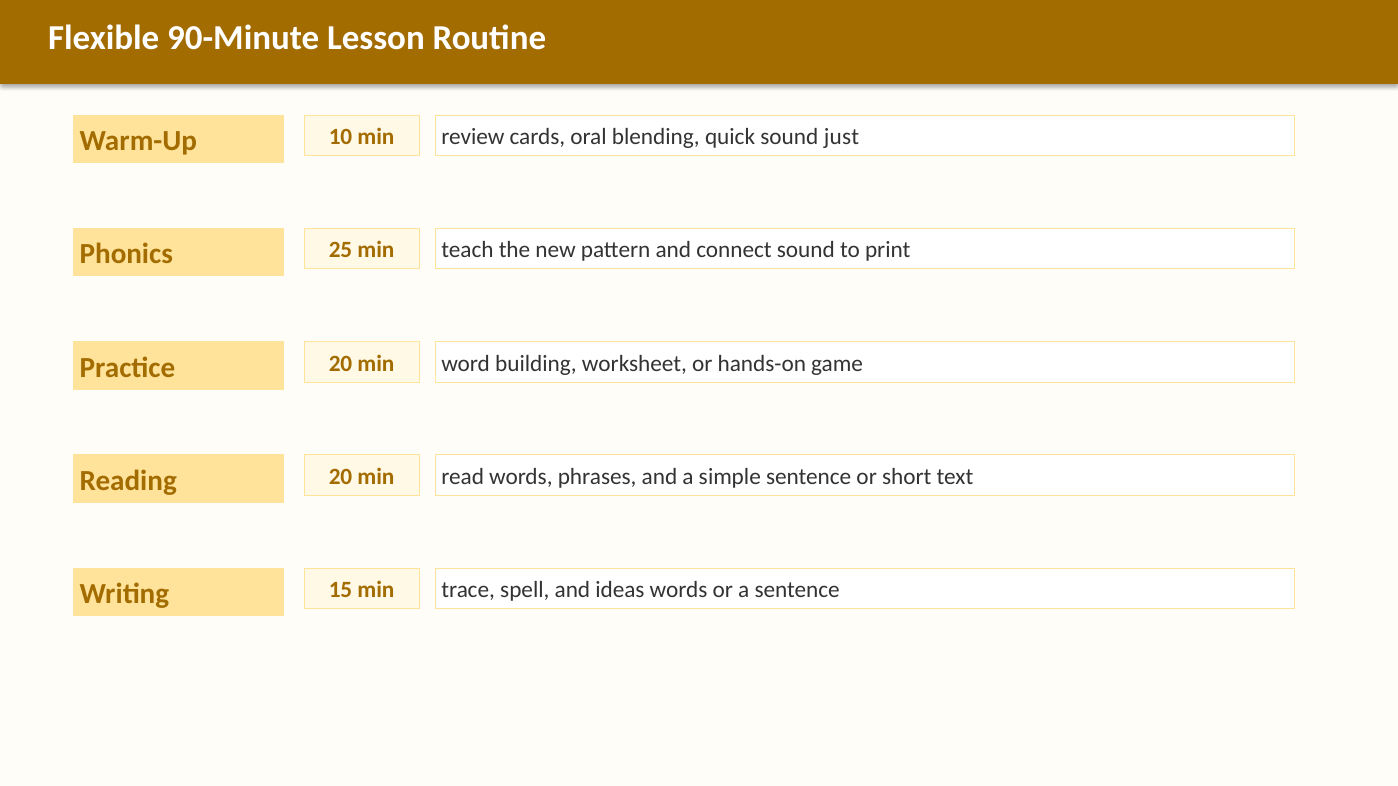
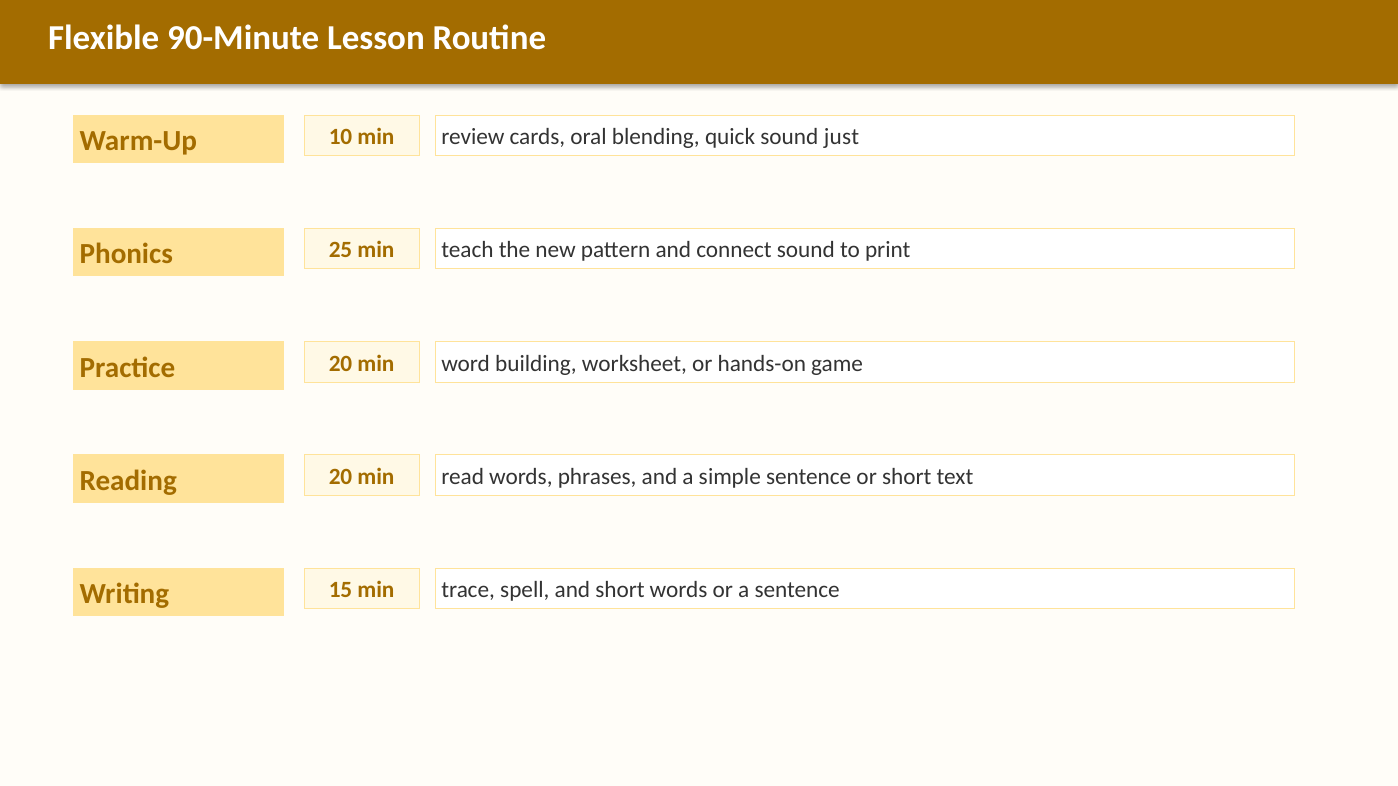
and ideas: ideas -> short (620, 590)
